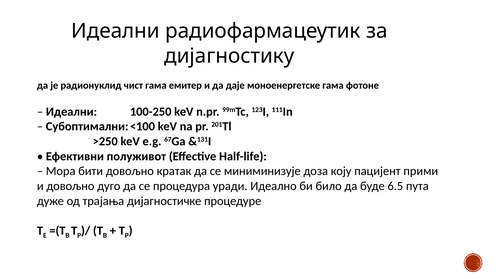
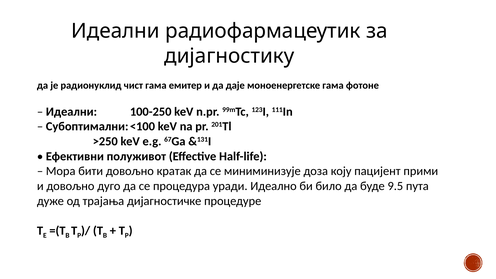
6.5: 6.5 -> 9.5 (395, 186)
